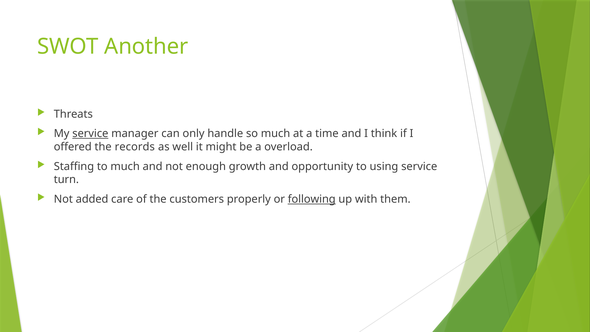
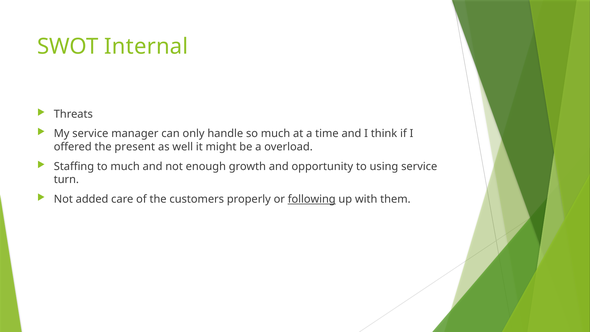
Another: Another -> Internal (146, 47)
service underline: present -> none (90, 134)
records: records -> present (135, 147)
